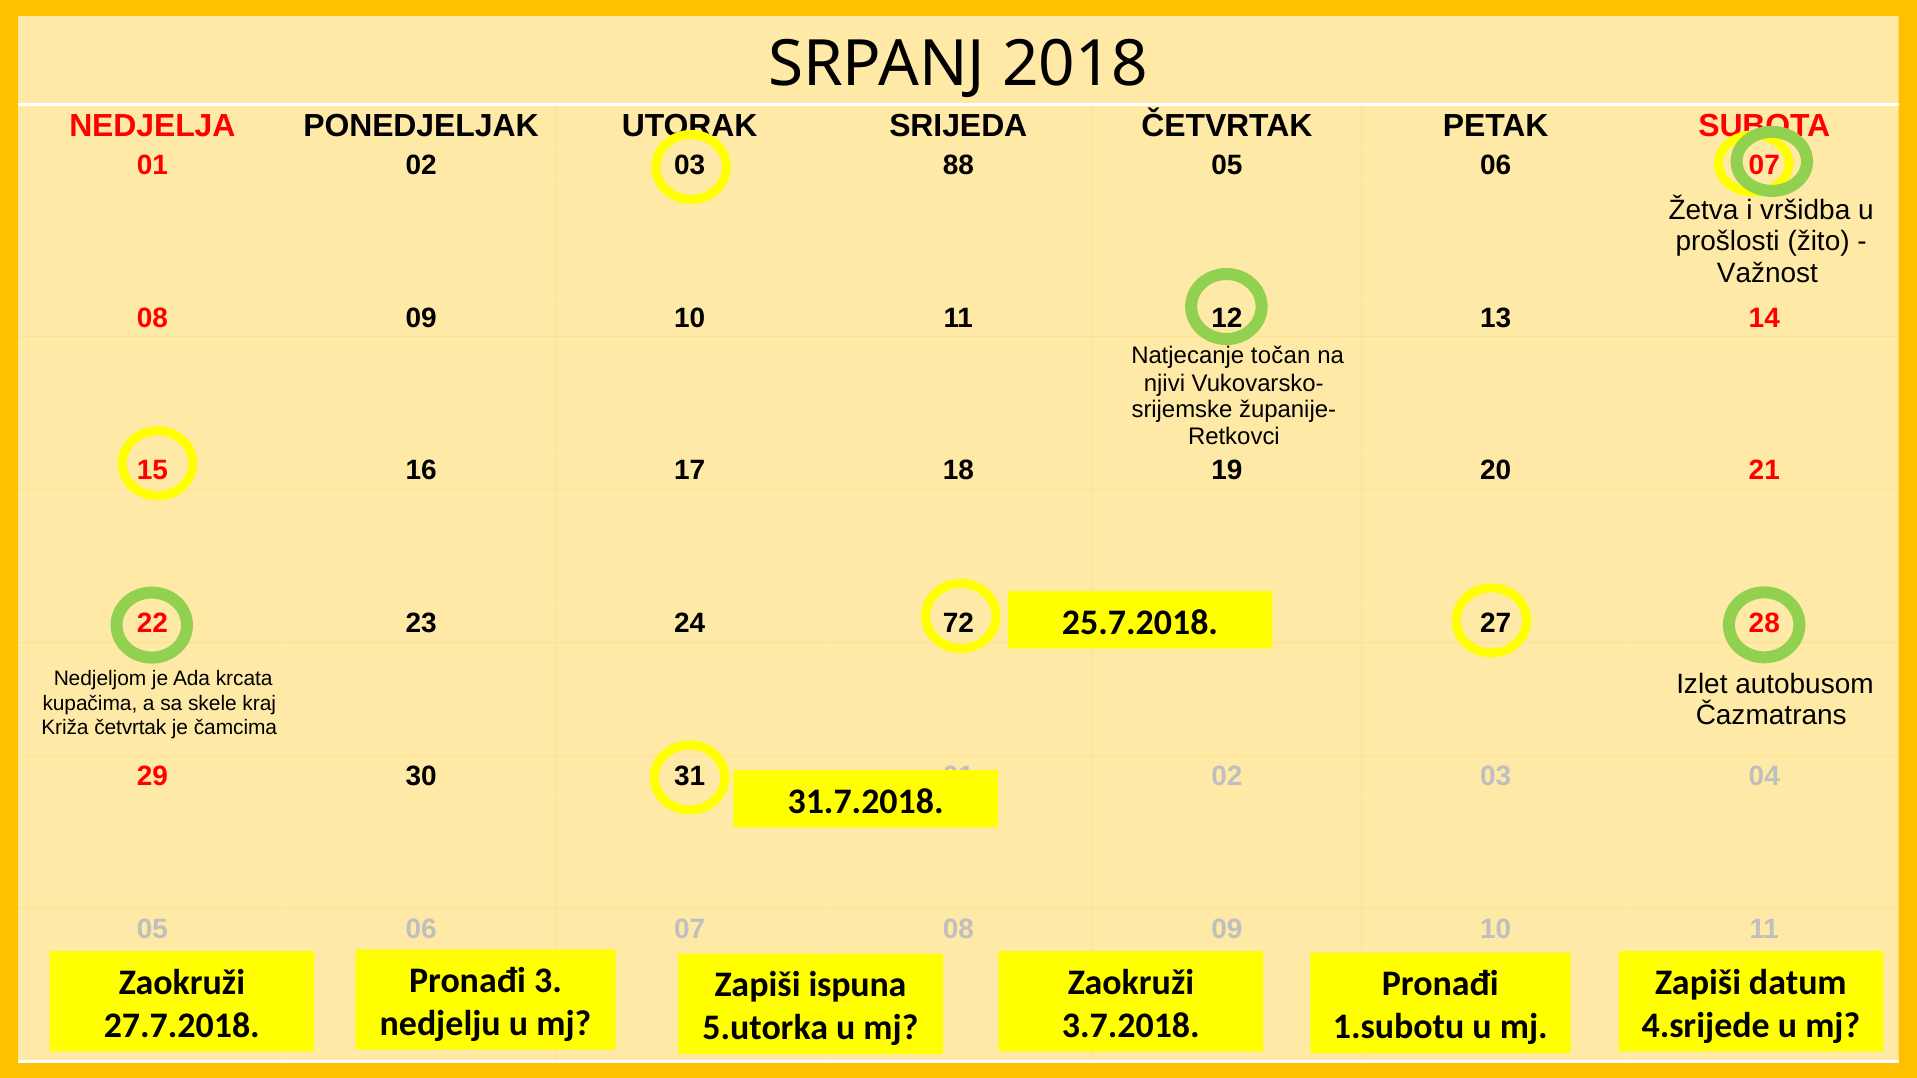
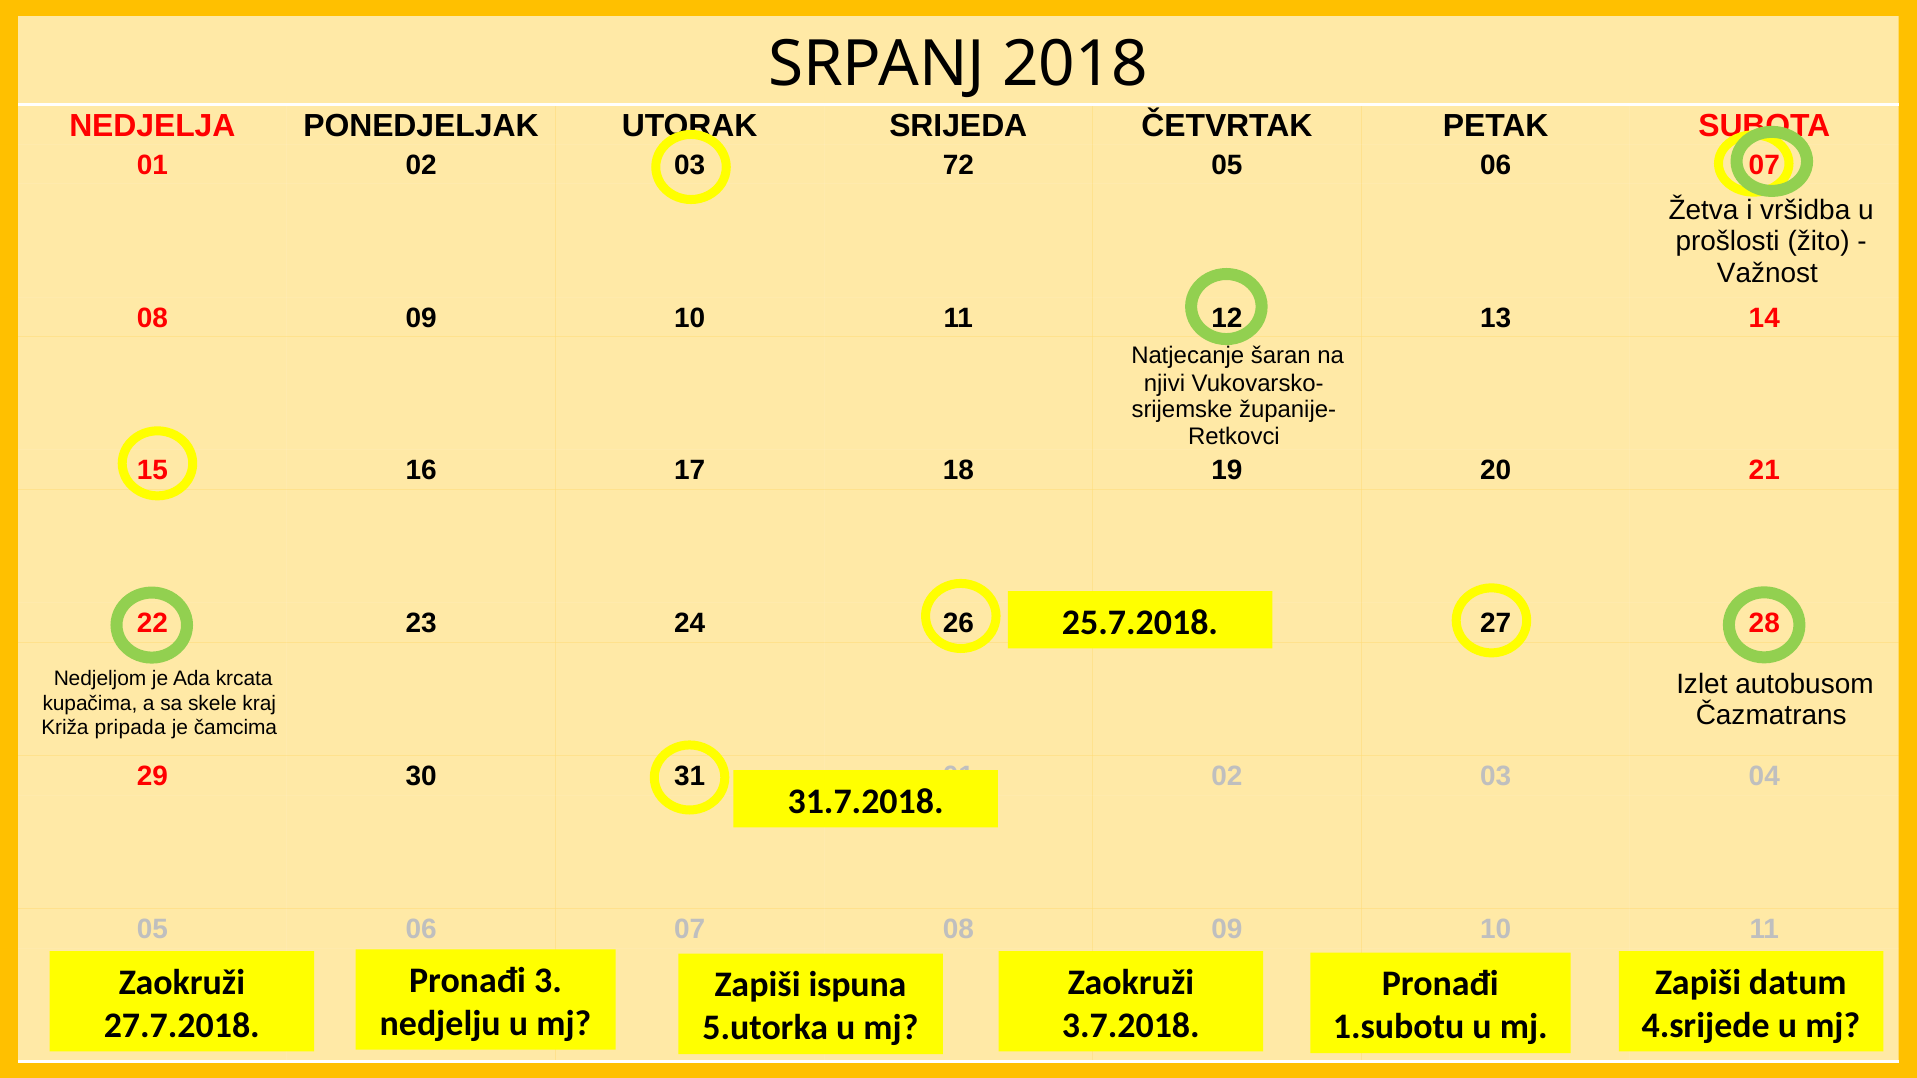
88: 88 -> 72 (958, 165)
točan: točan -> šaran (1281, 355)
24 72: 72 -> 26 (958, 624)
Križa četvrtak: četvrtak -> pripada (130, 727)
